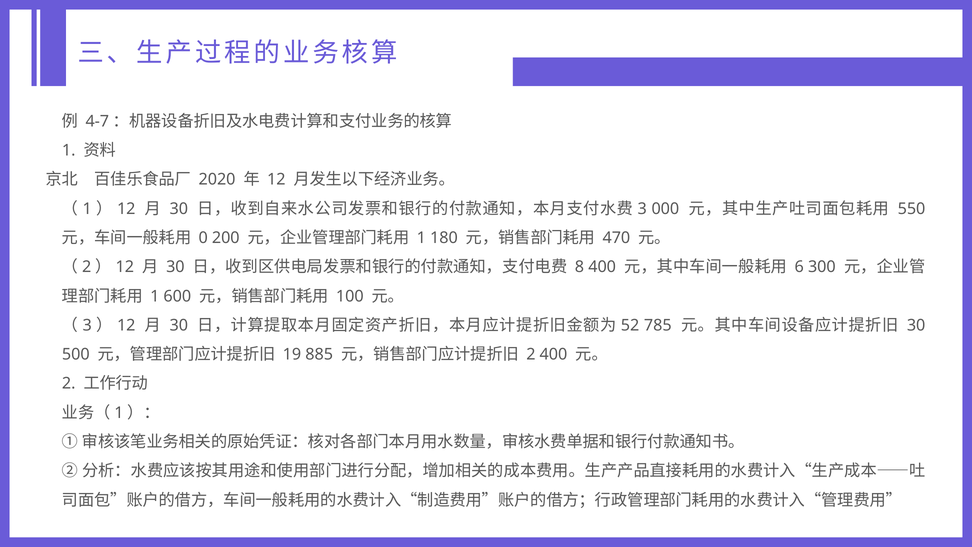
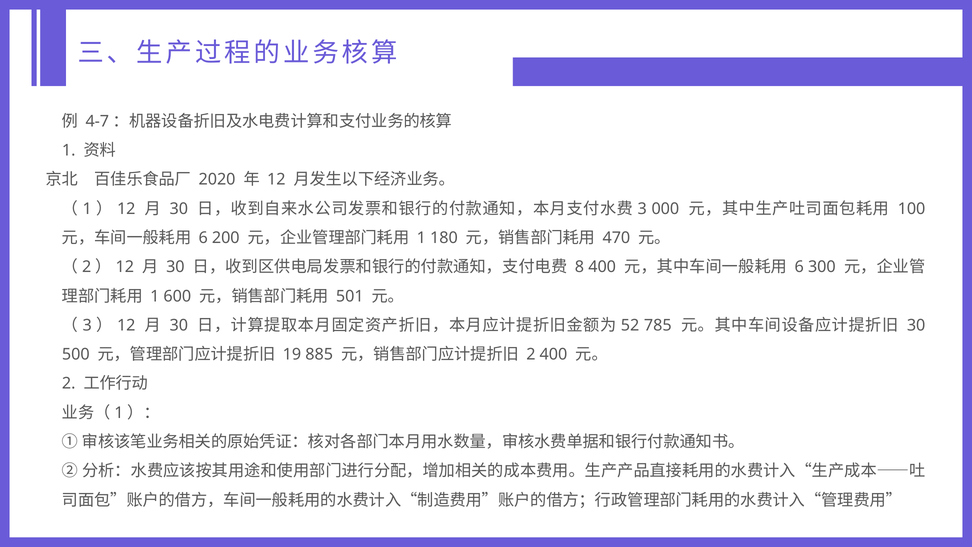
550: 550 -> 100 (912, 209)
0: 0 -> 6 (203, 238)
100: 100 -> 501 (350, 296)
